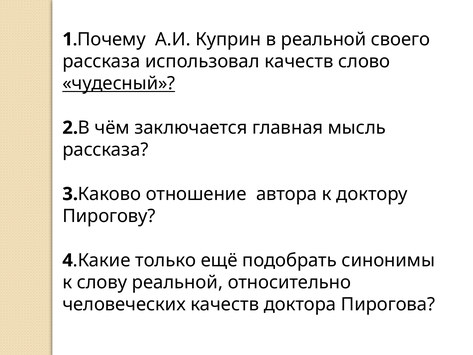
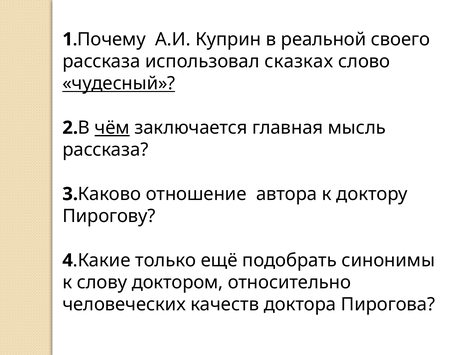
использовал качеств: качеств -> сказках (299, 61)
чём underline: none -> present (112, 128)
слову реальной: реальной -> доктором (177, 282)
